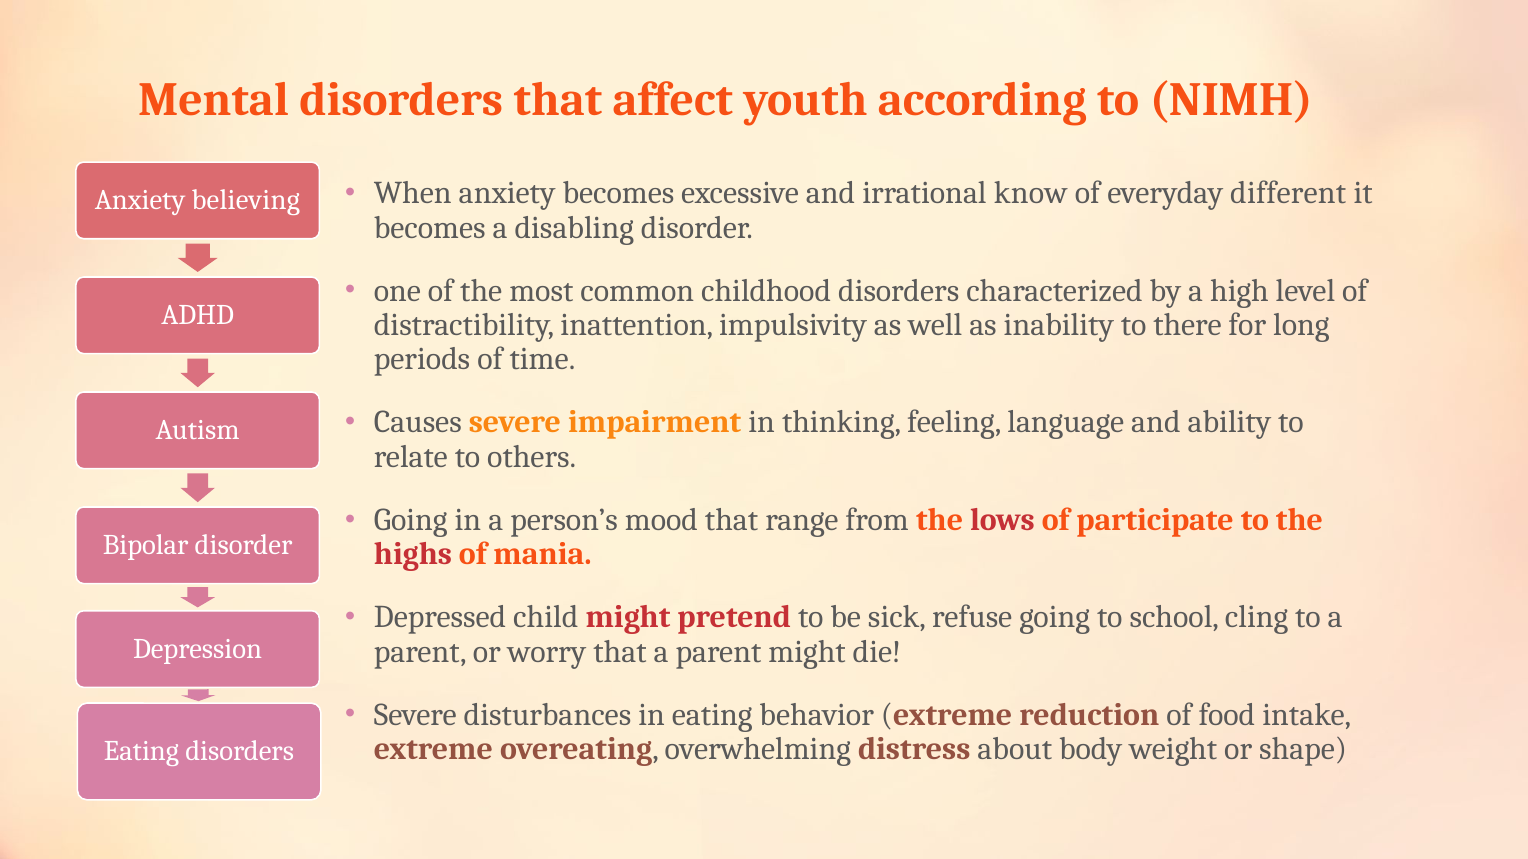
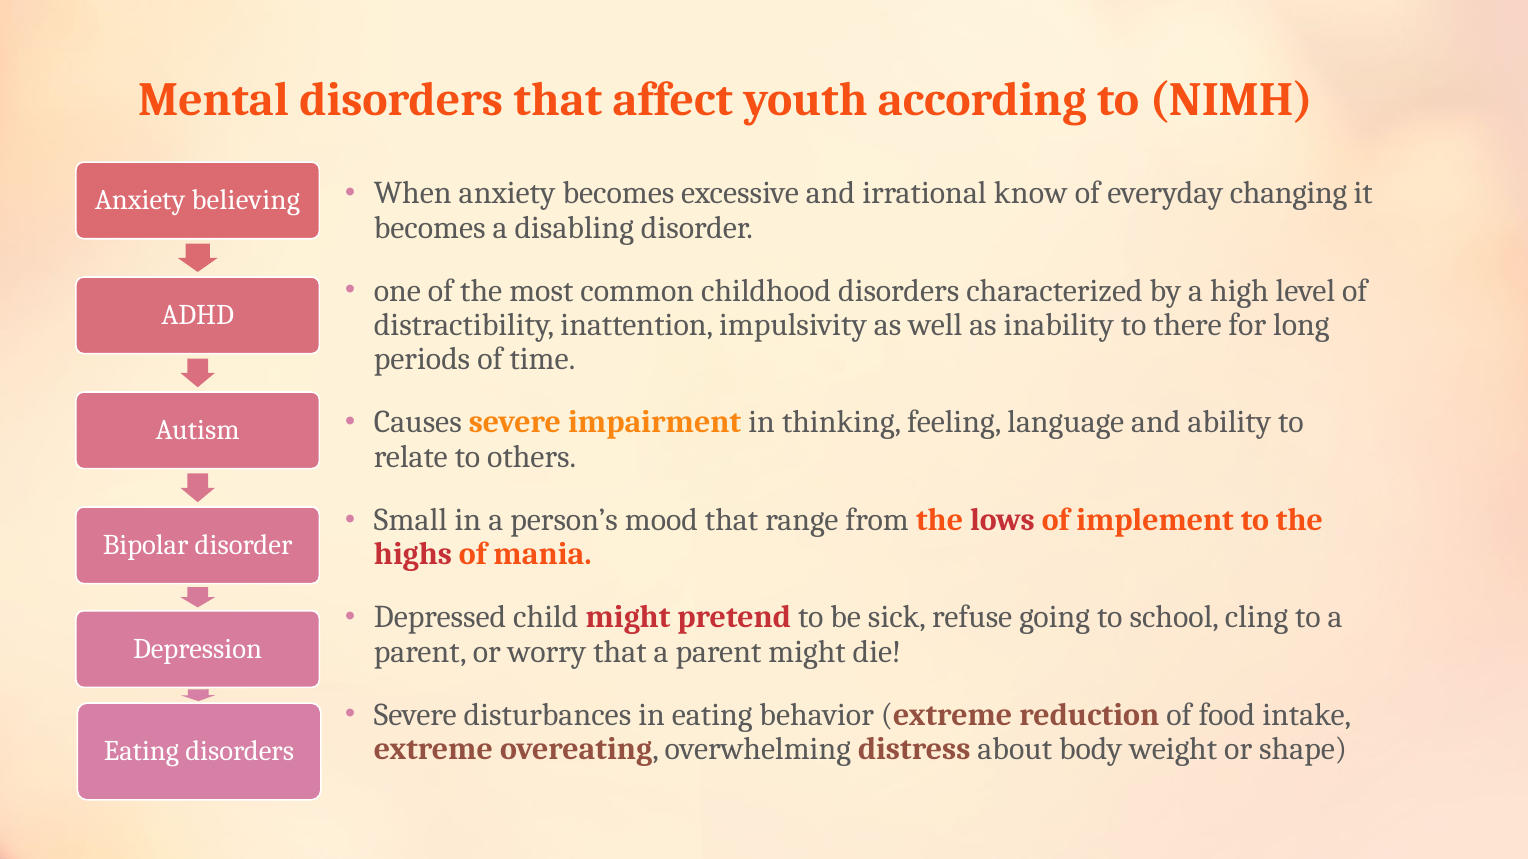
different: different -> changing (1289, 193)
Going: Going -> Small (411, 520)
participate: participate -> implement (1155, 520)
